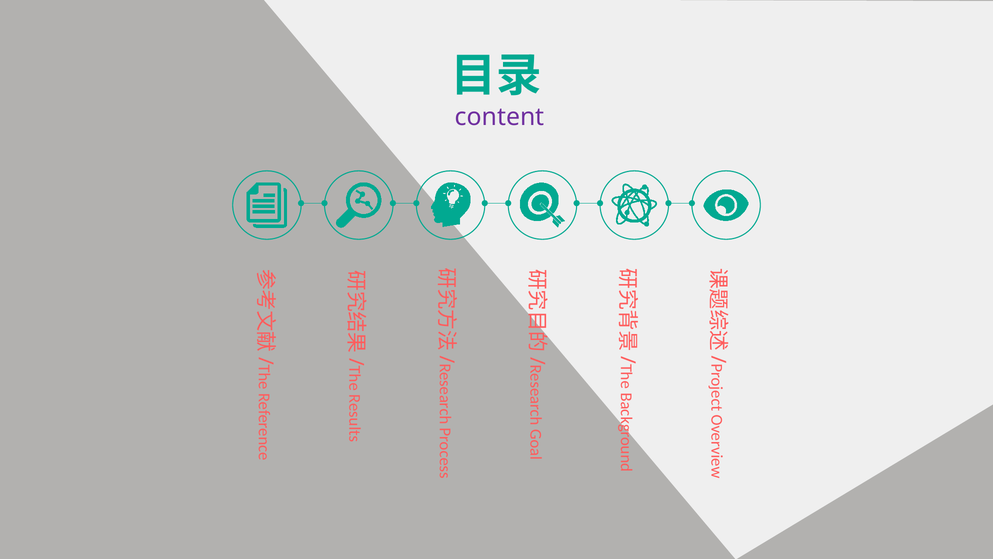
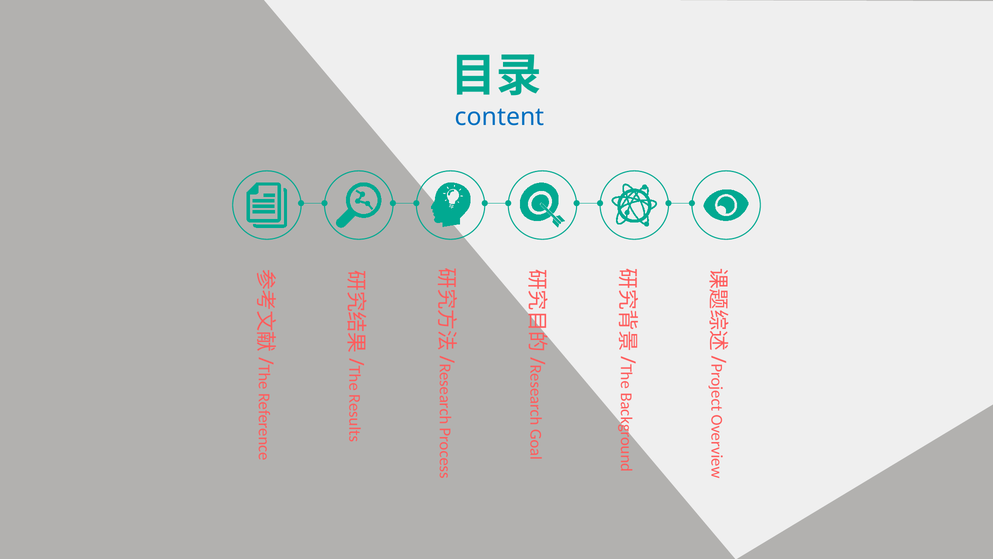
content colour: purple -> blue (500, 117)
